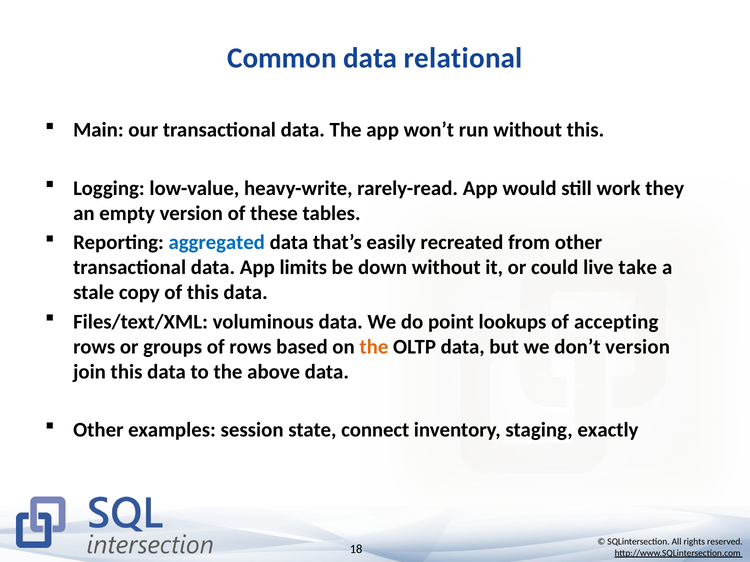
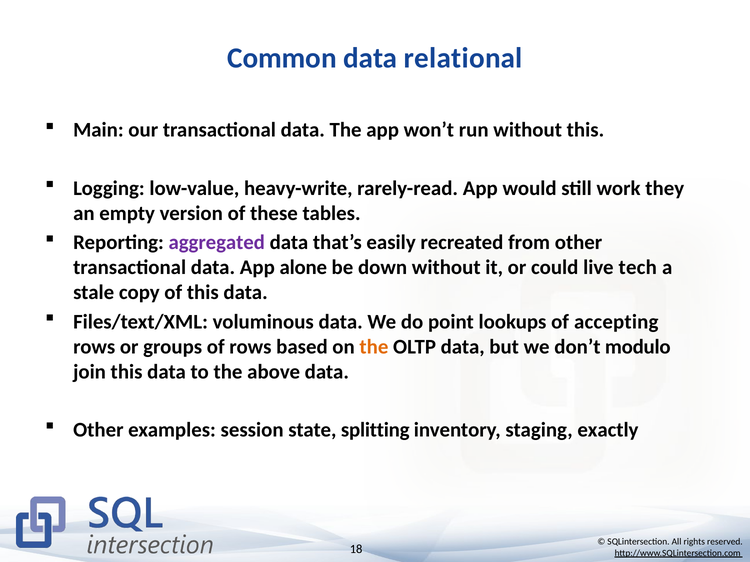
aggregated colour: blue -> purple (217, 243)
limits: limits -> alone (303, 268)
take: take -> tech (638, 268)
don’t version: version -> modulo (638, 347)
connect: connect -> splitting (375, 430)
